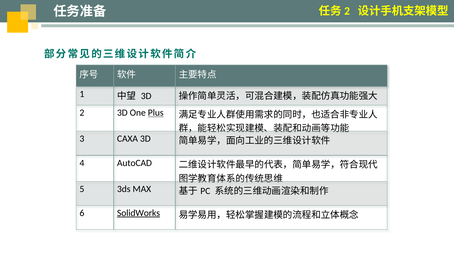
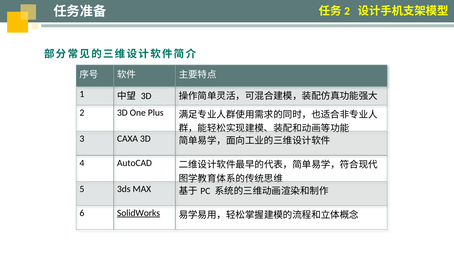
Plus underline: present -> none (156, 113)
